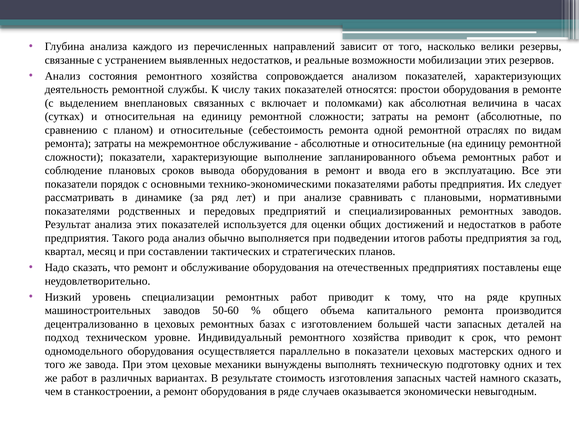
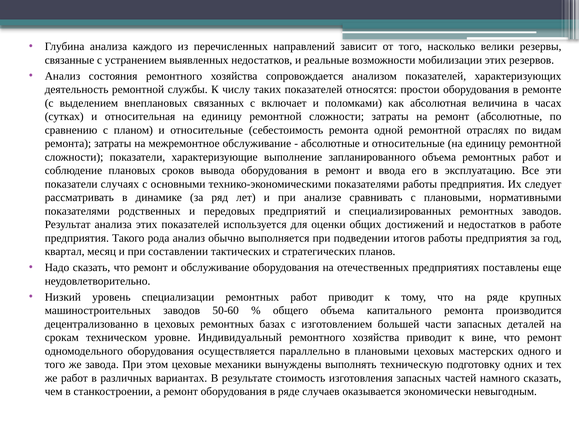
порядок: порядок -> случаях (120, 184)
подход: подход -> срокам (62, 338)
срок: срок -> вине (484, 338)
в показатели: показатели -> плановыми (382, 351)
